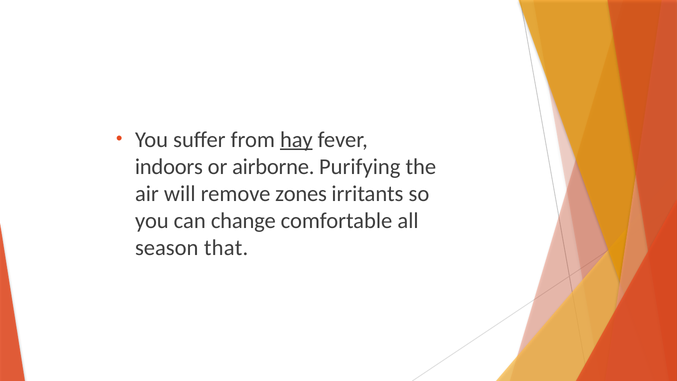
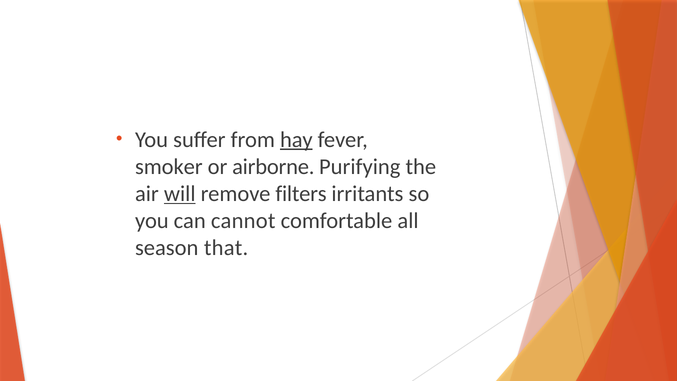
indoors: indoors -> smoker (169, 167)
will underline: none -> present (180, 194)
zones: zones -> filters (301, 194)
change: change -> cannot (243, 221)
